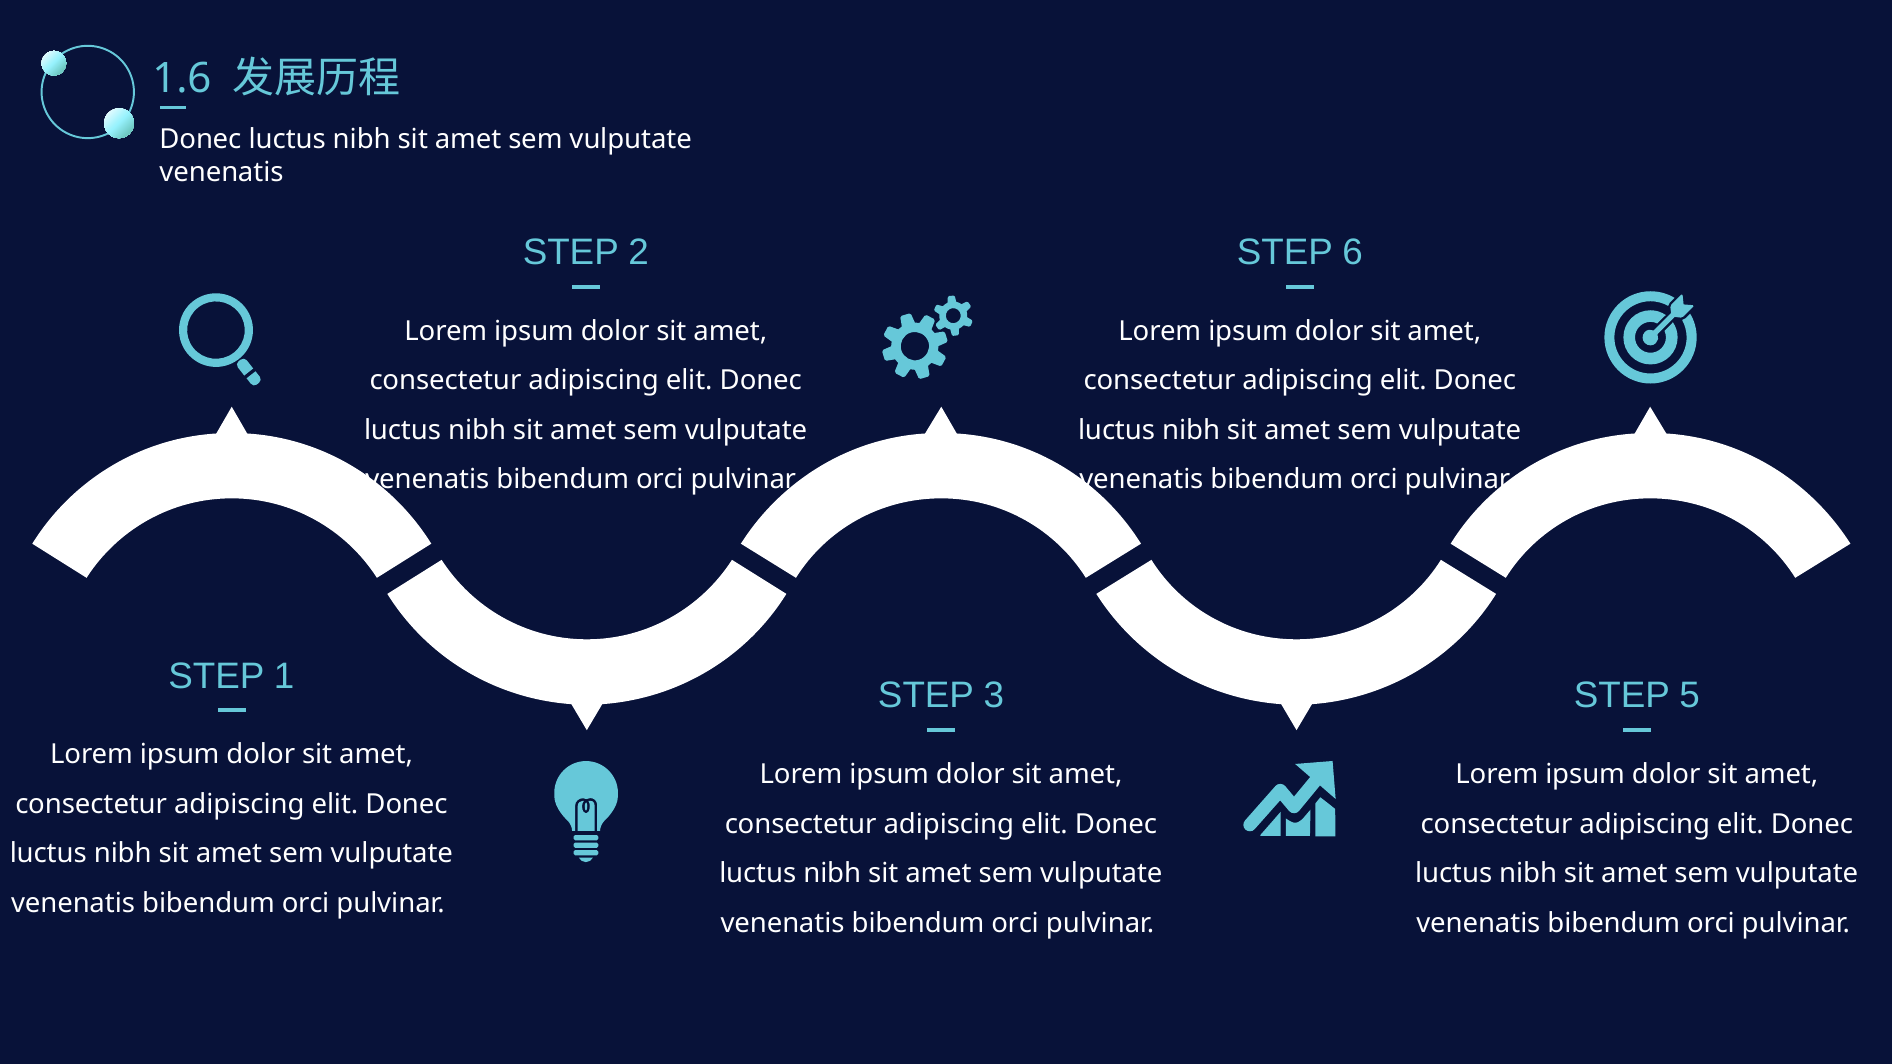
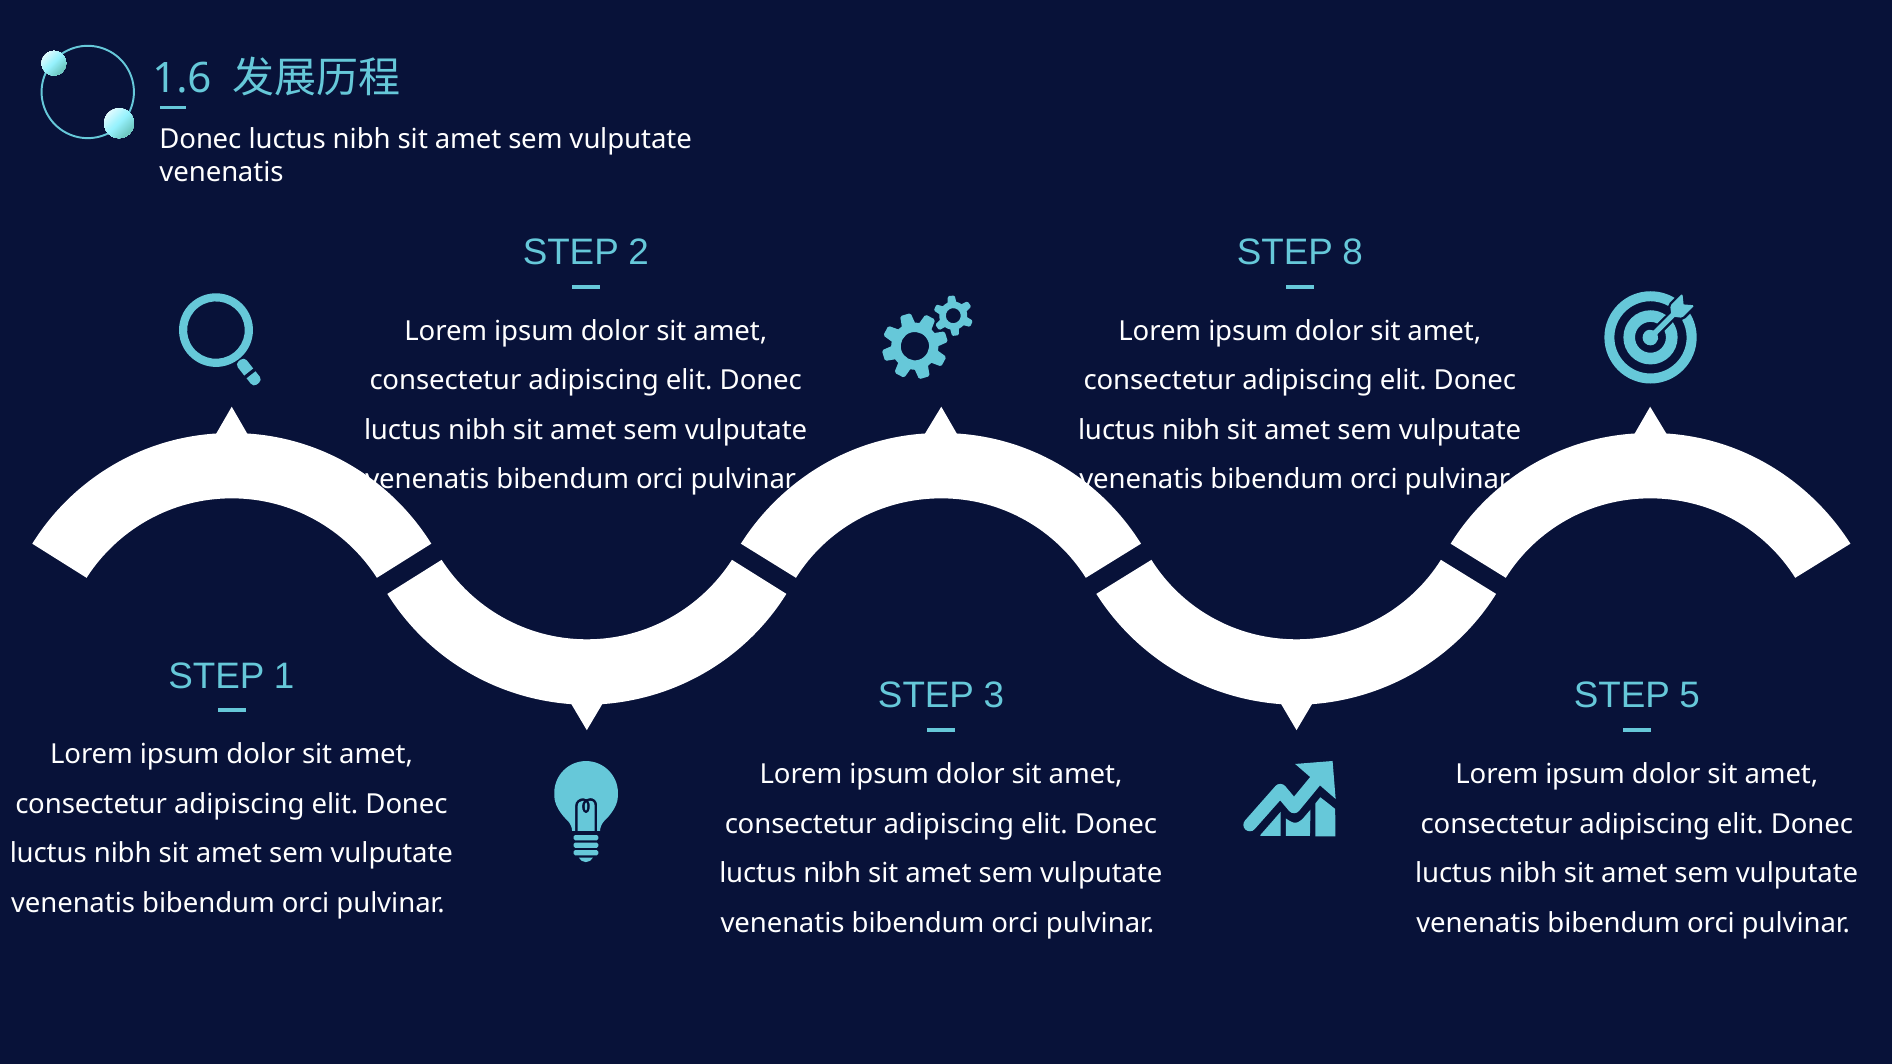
6: 6 -> 8 (1353, 252)
